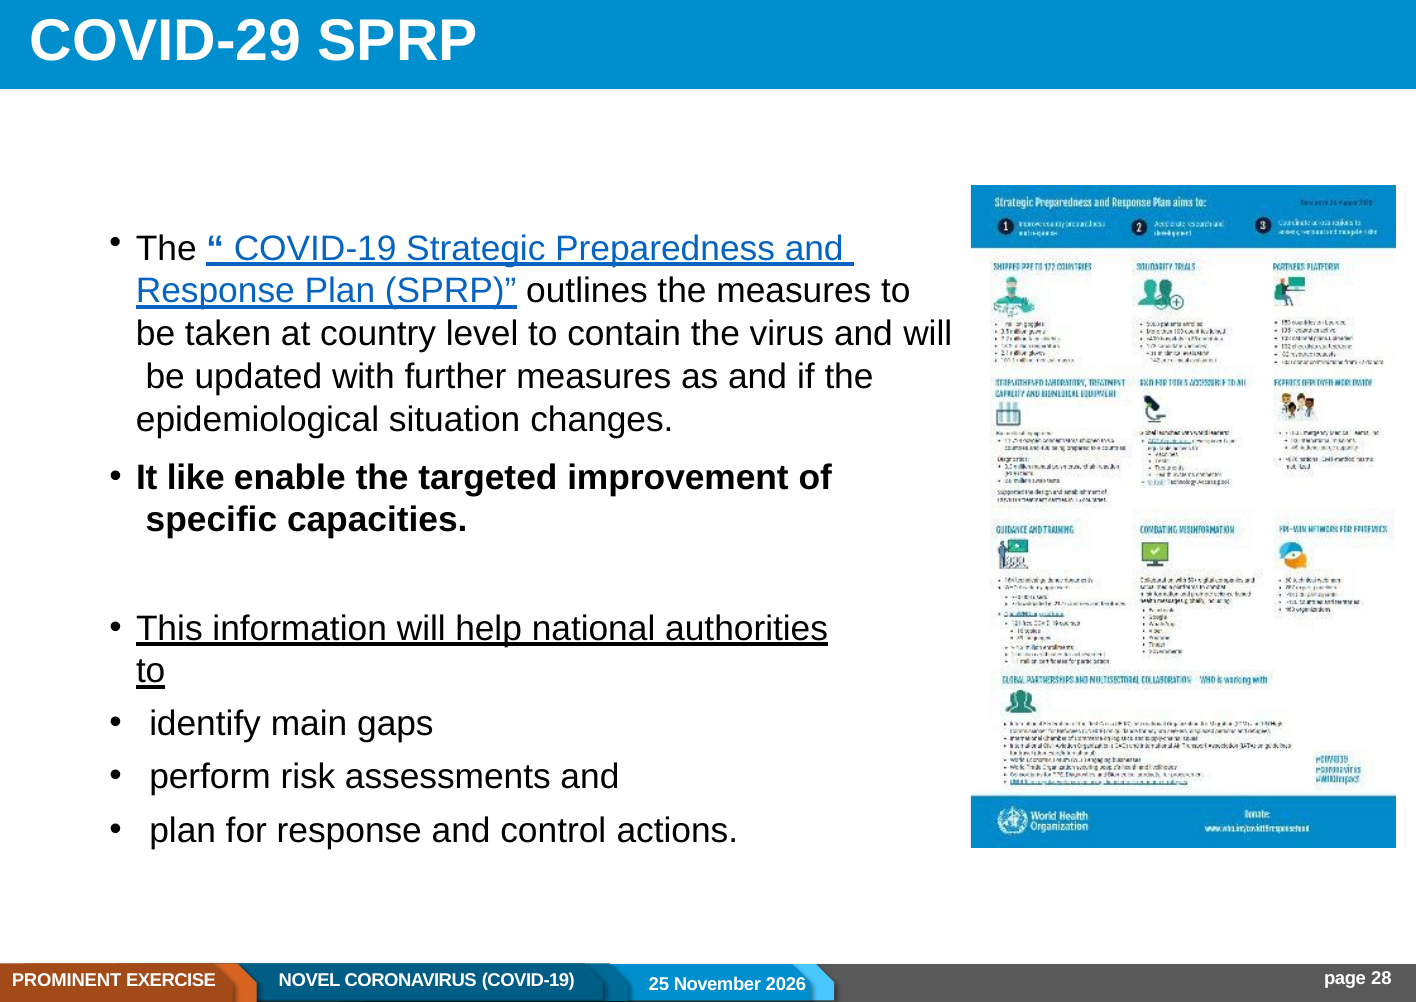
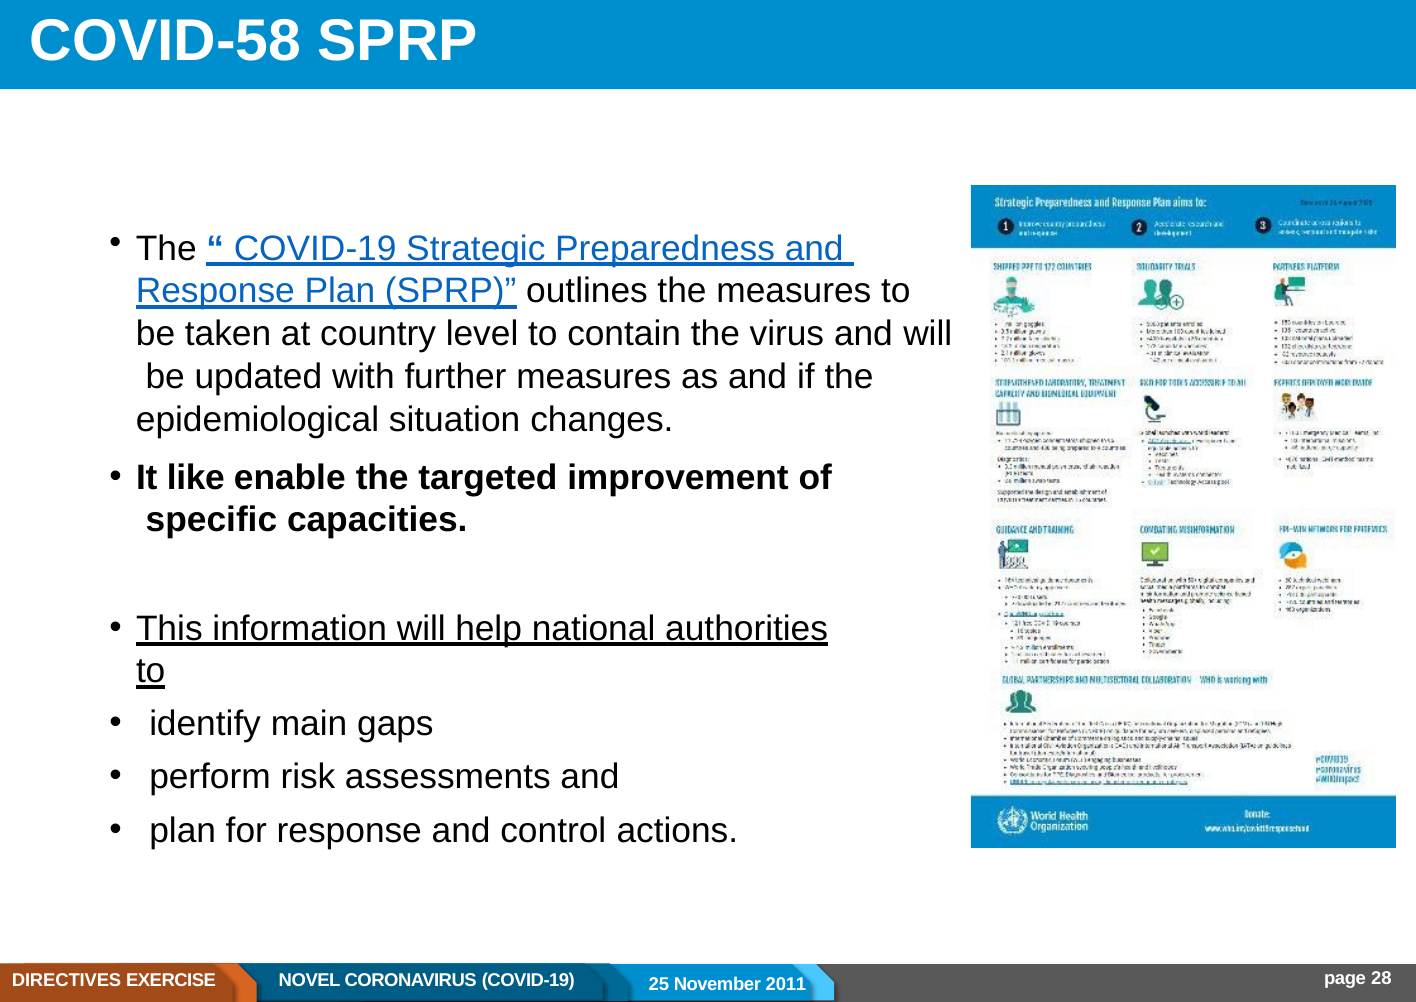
COVID-29: COVID-29 -> COVID-58 (166, 41)
PROMINENT: PROMINENT -> DIRECTIVES (67, 981)
2026: 2026 -> 2011 (786, 985)
